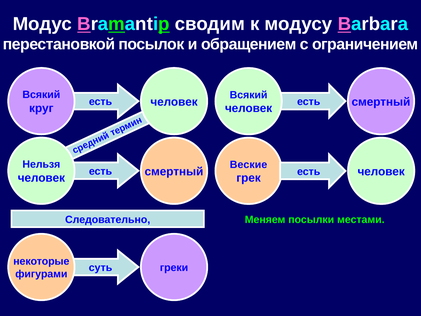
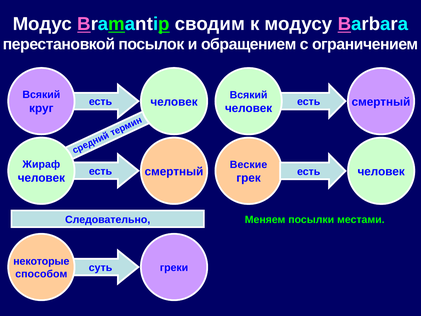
Нельзя: Нельзя -> Жираф (41, 164)
фигурами: фигурами -> способом (41, 274)
